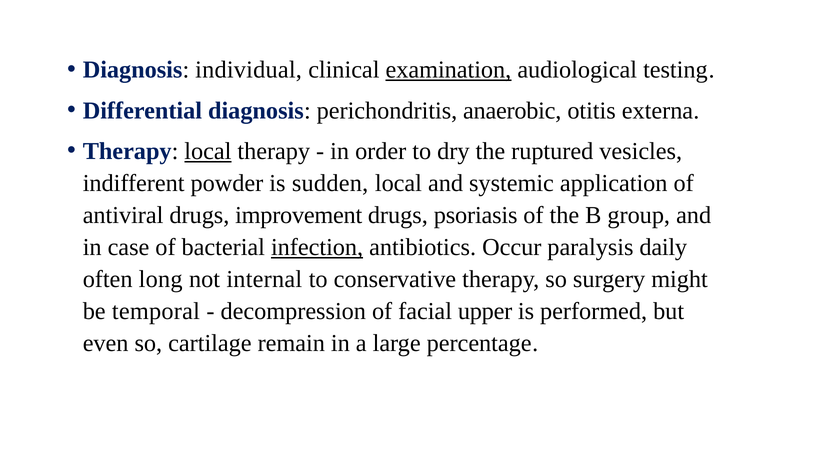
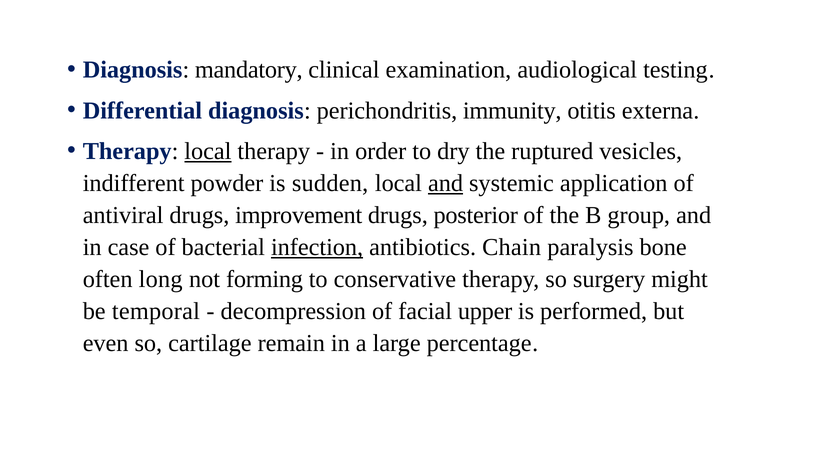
individual: individual -> mandatory (249, 70)
examination underline: present -> none (448, 70)
anaerobic: anaerobic -> immunity (512, 110)
and underline: none -> present (446, 183)
psoriasis: psoriasis -> posterior (476, 215)
Occur: Occur -> Chain (512, 247)
daily: daily -> bone (663, 247)
internal: internal -> forming (265, 279)
